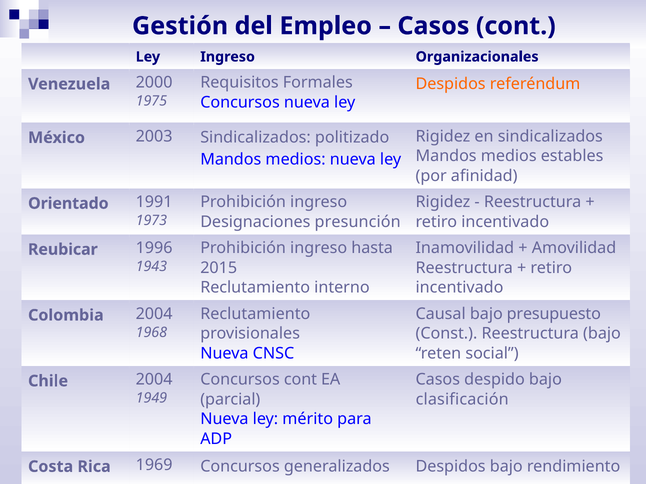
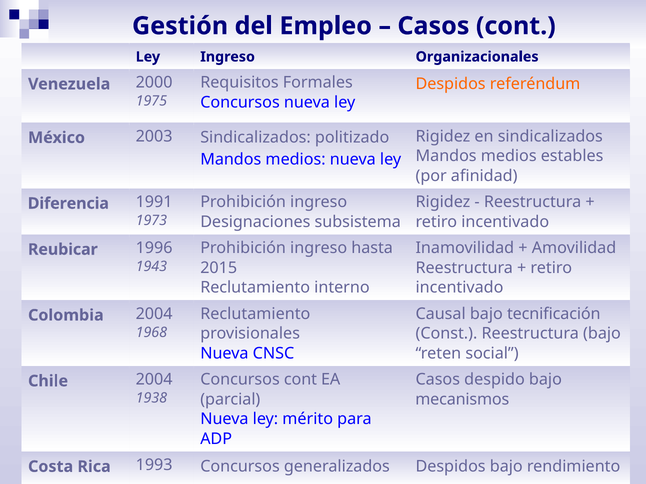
Orientado: Orientado -> Diferencia (68, 204)
presunción: presunción -> subsistema (358, 222)
presupuesto: presupuesto -> tecnificación (554, 314)
1949: 1949 -> 1938 (151, 399)
clasificación: clasificación -> mecanismos (462, 400)
1969: 1969 -> 1993 (154, 466)
